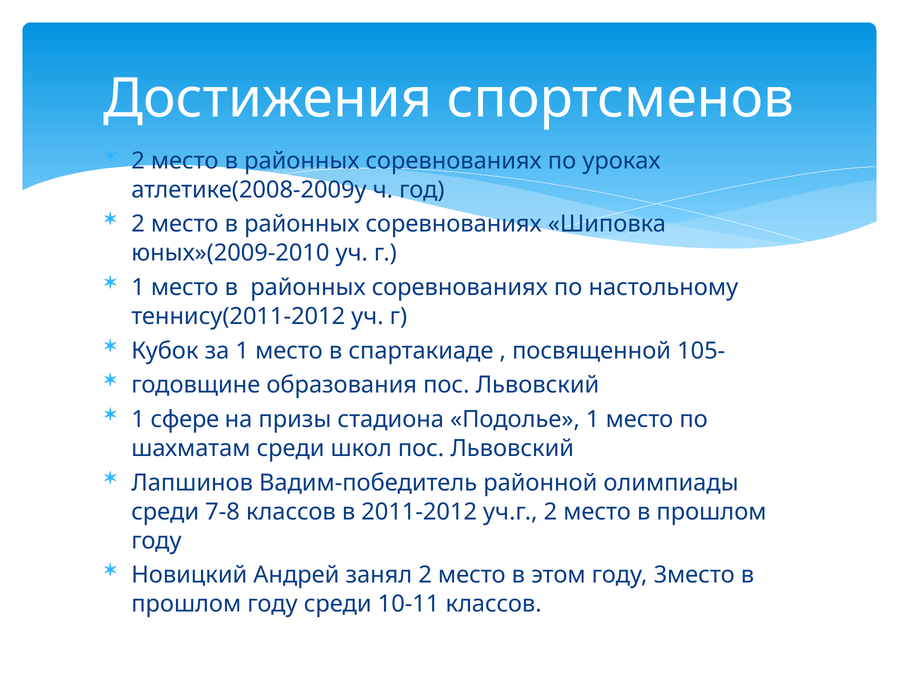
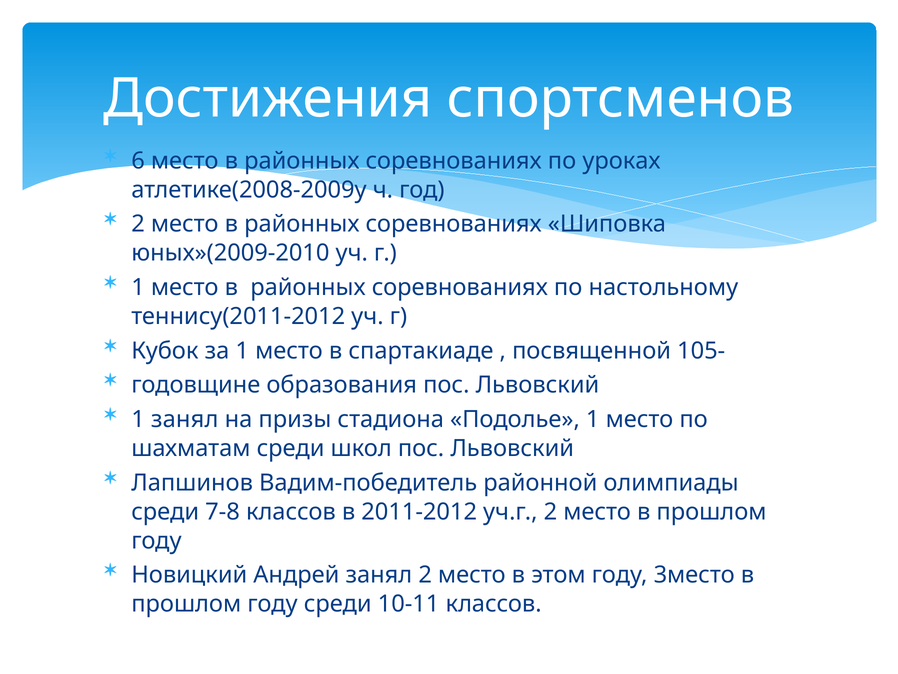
2: 2 -> 6 (138, 161)
1 сфере: сфере -> занял (185, 419)
